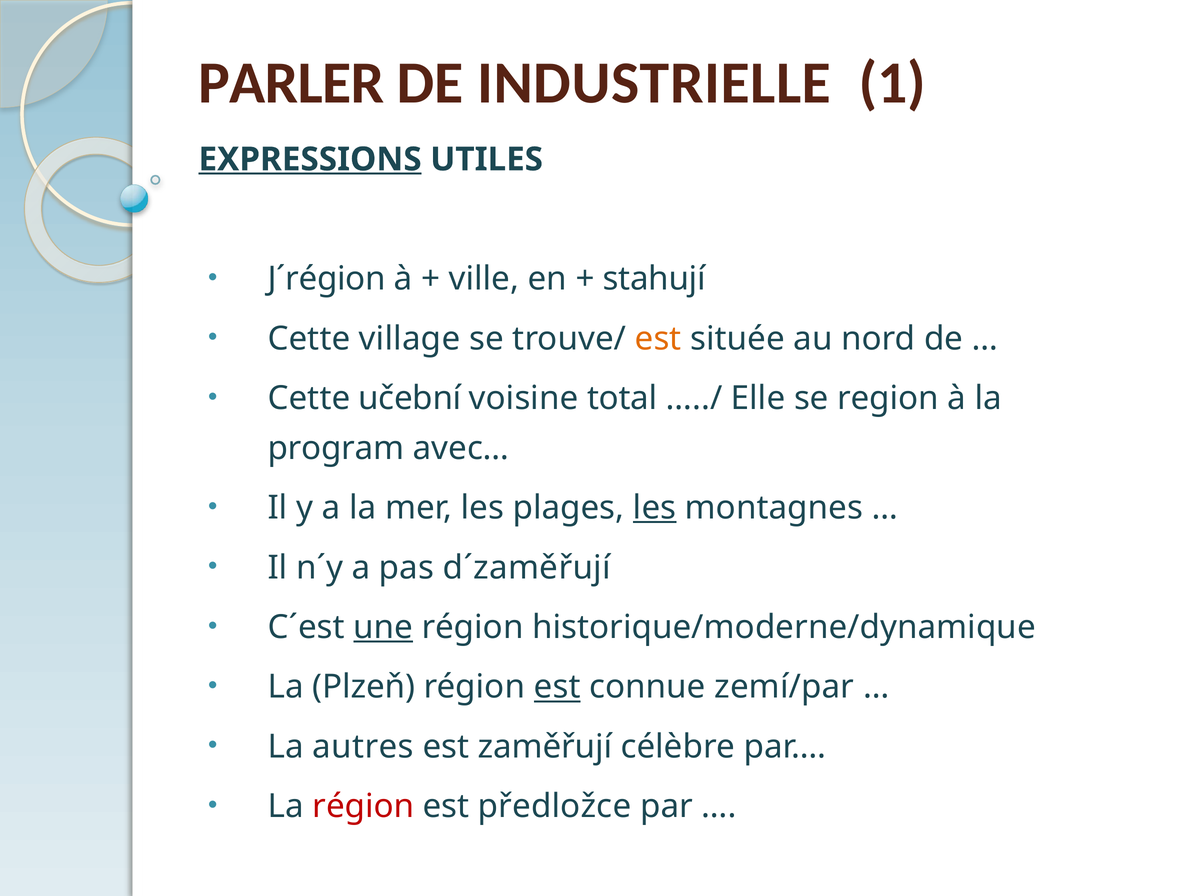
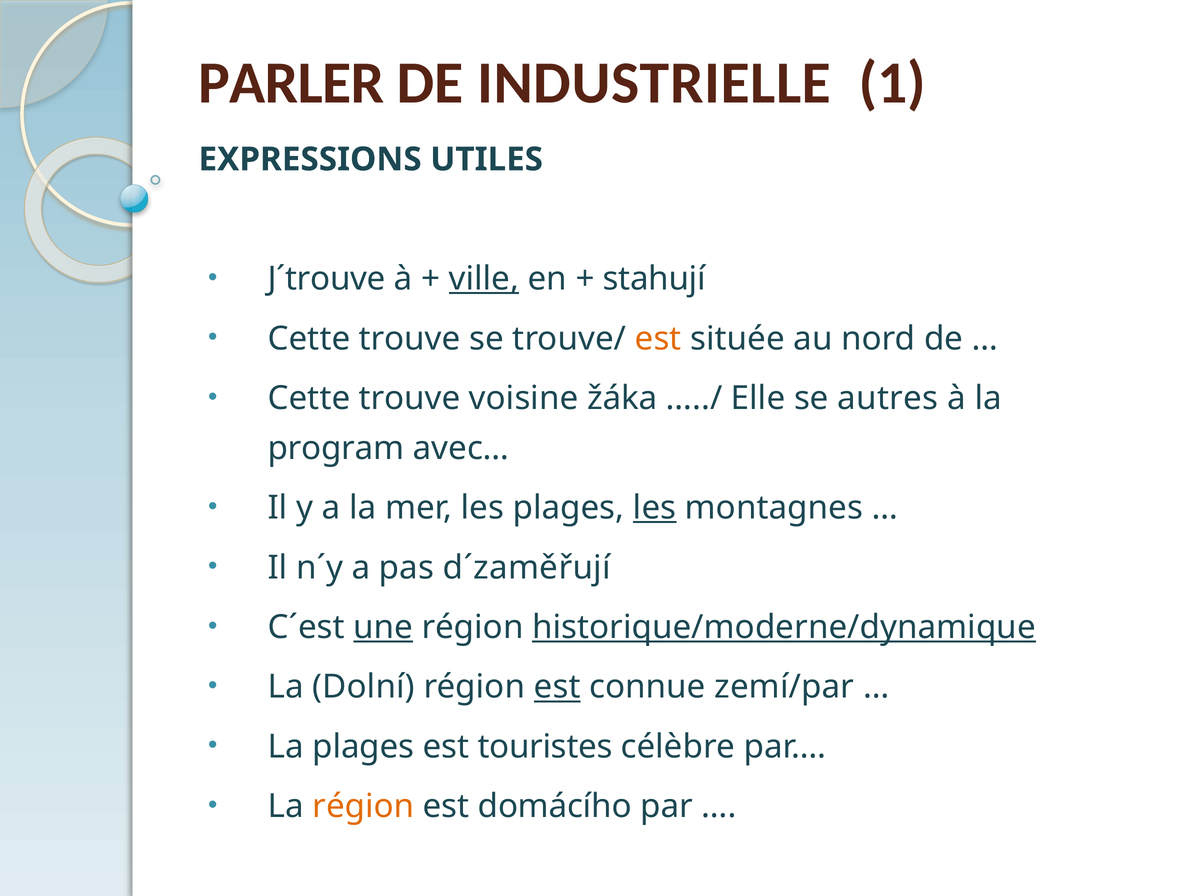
EXPRESSIONS underline: present -> none (310, 159)
J´région: J´région -> J´trouve (327, 279)
ville underline: none -> present (484, 279)
village: village -> trouve (410, 339)
učební: učební -> trouve (410, 398)
total: total -> žáka (622, 398)
region: region -> autres (888, 398)
historique/moderne/dynamique underline: none -> present (784, 627)
Plzeň: Plzeň -> Dolní (364, 687)
La autres: autres -> plages (363, 747)
zaměřují: zaměřují -> touristes (545, 747)
région colour: red -> orange (363, 807)
předložce: předložce -> domácího (555, 807)
